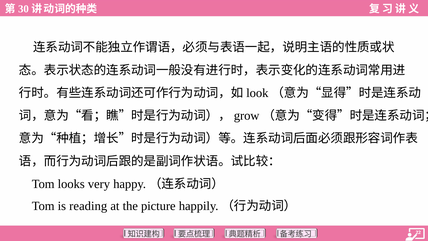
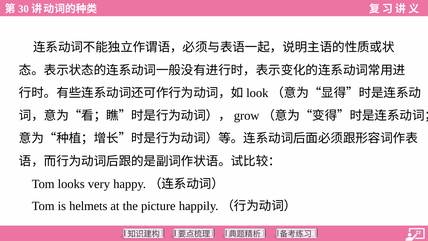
reading: reading -> helmets (88, 206)
